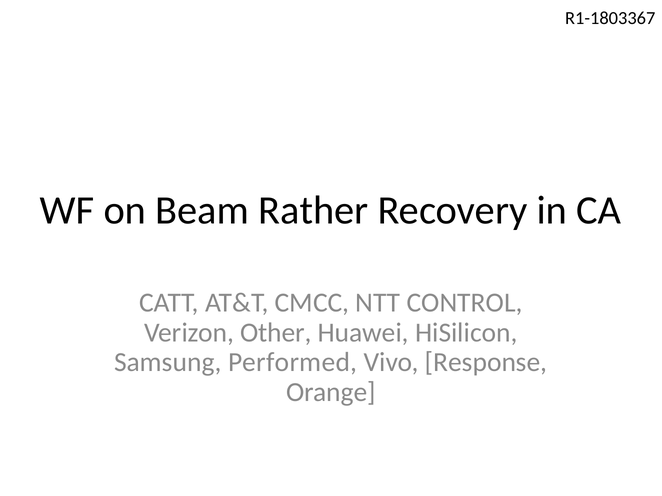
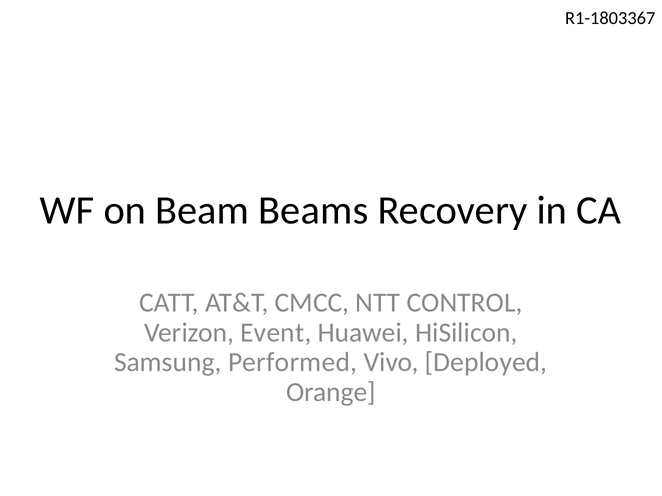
Rather: Rather -> Beams (313, 211)
Other: Other -> Event (276, 333)
Response: Response -> Deployed (486, 363)
